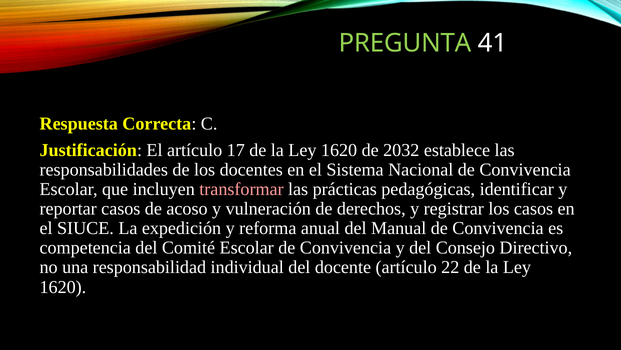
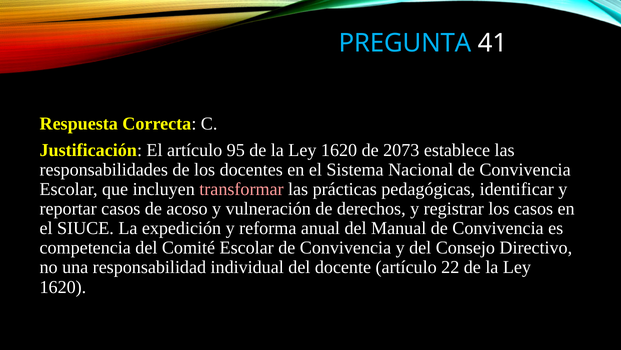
PREGUNTA colour: light green -> light blue (405, 43)
17: 17 -> 95 (236, 150)
2032: 2032 -> 2073 (401, 150)
